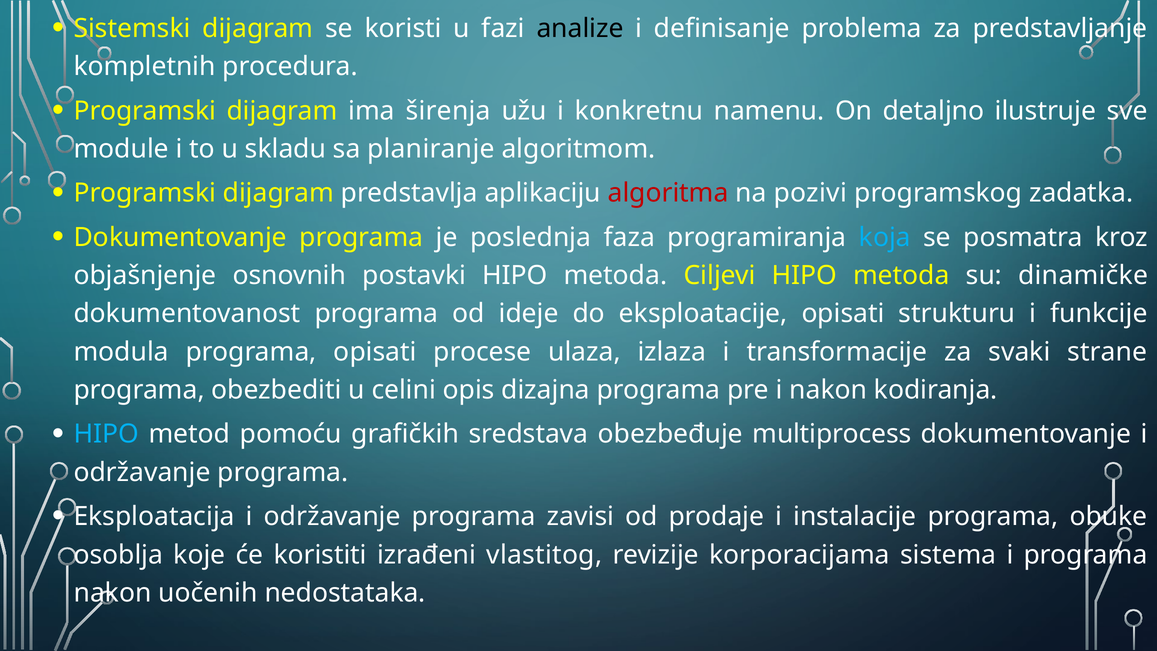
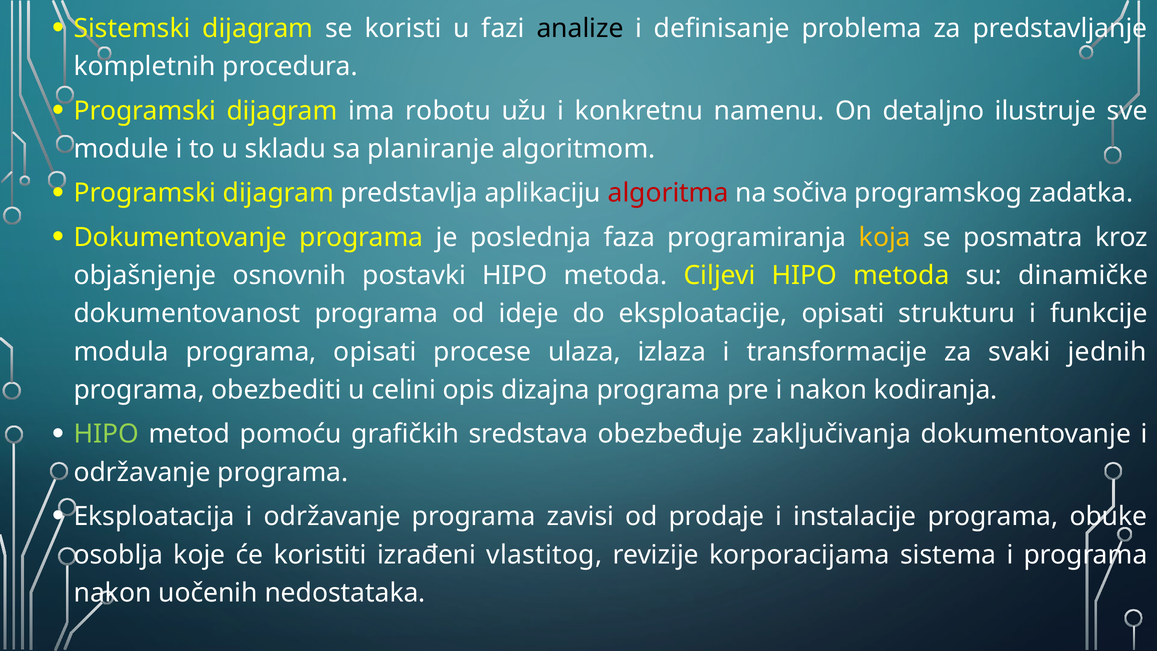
širenja: širenja -> robotu (448, 111)
pozivi: pozivi -> sočiva (811, 193)
koja colour: light blue -> yellow (885, 237)
strane: strane -> jednih (1107, 352)
HIPO colour: light blue -> light green (106, 434)
multiprocess: multiprocess -> zaključivanja (832, 434)
